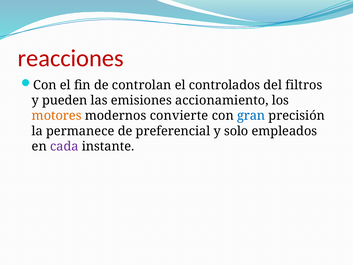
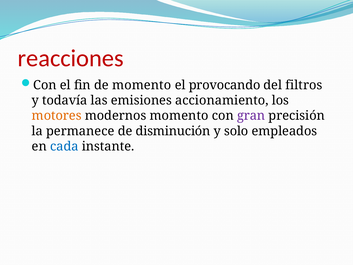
de controlan: controlan -> momento (142, 85)
controlados: controlados -> provocando (225, 85)
pueden: pueden -> todavía (65, 100)
modernos convierte: convierte -> momento (179, 116)
gran colour: blue -> purple (251, 116)
preferencial: preferencial -> disminución (173, 131)
cada colour: purple -> blue (64, 146)
